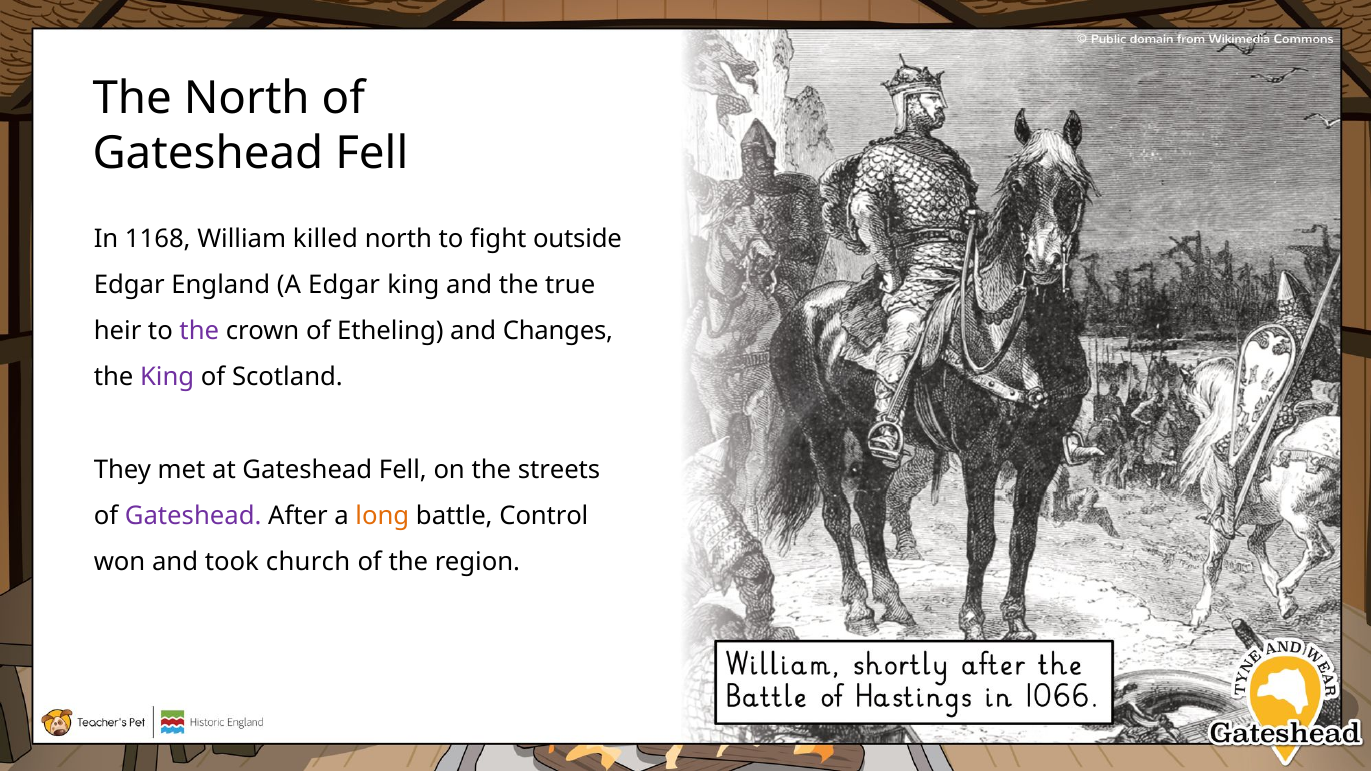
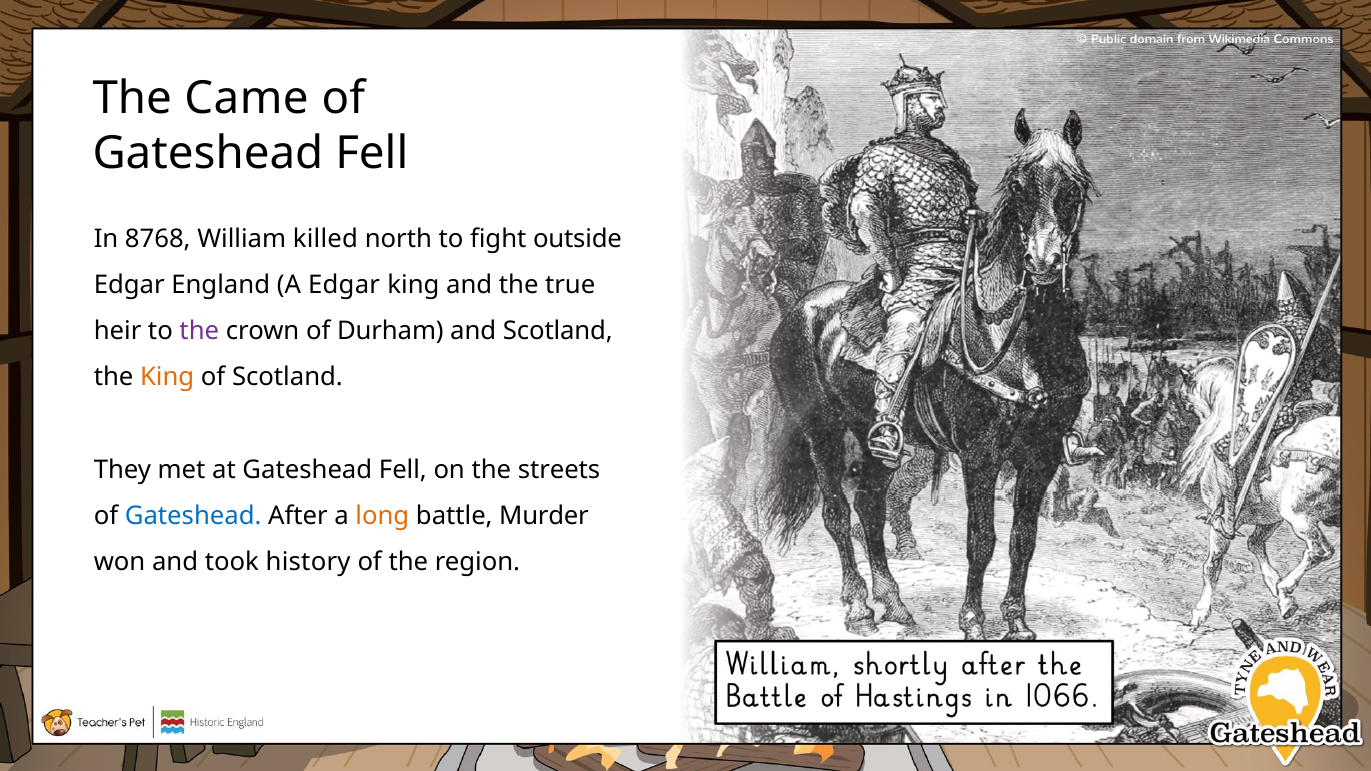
The North: North -> Came (247, 98)
1168: 1168 -> 8768 (158, 239)
Etheling: Etheling -> Durham (390, 331)
and Changes: Changes -> Scotland (558, 331)
King colour: purple -> orange (167, 378)
Gateshead colour: purple -> blue (193, 516)
Control: Control -> Murder (544, 516)
church: church -> history (308, 563)
